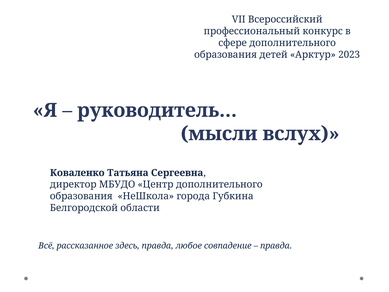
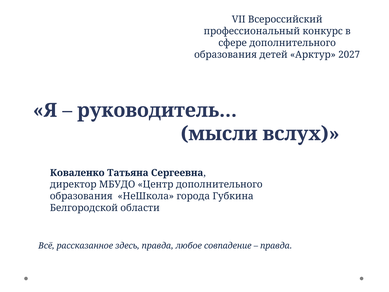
2023: 2023 -> 2027 (349, 55)
